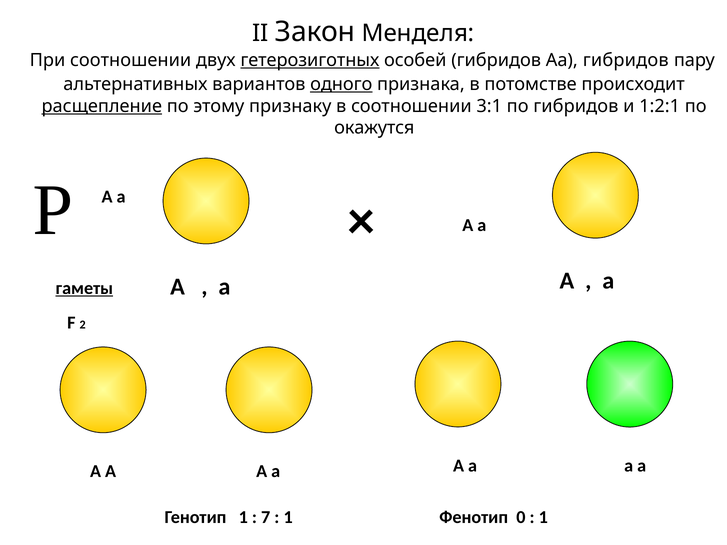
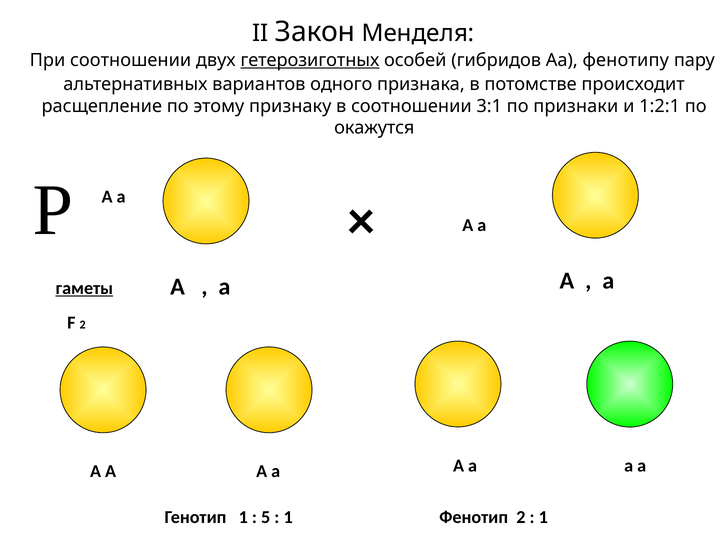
Аа гибридов: гибридов -> фенотипу (626, 60)
одного underline: present -> none (341, 84)
расщепление underline: present -> none (102, 106)
по гибридов: гибридов -> признаки (576, 106)
7: 7 -> 5 (266, 517)
Фенотип 0: 0 -> 2 (521, 517)
